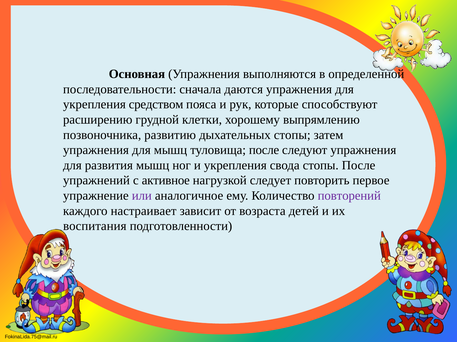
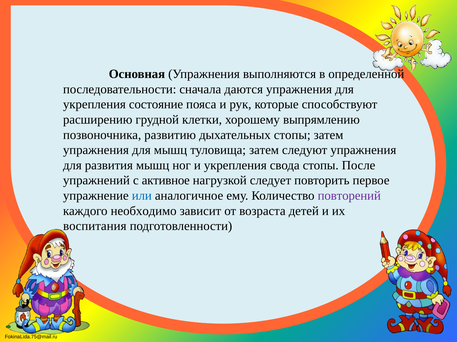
средством: средством -> состояние (156, 105)
туловища после: после -> затем (264, 150)
или colour: purple -> blue (142, 196)
настраивает: настраивает -> необходимо (144, 211)
